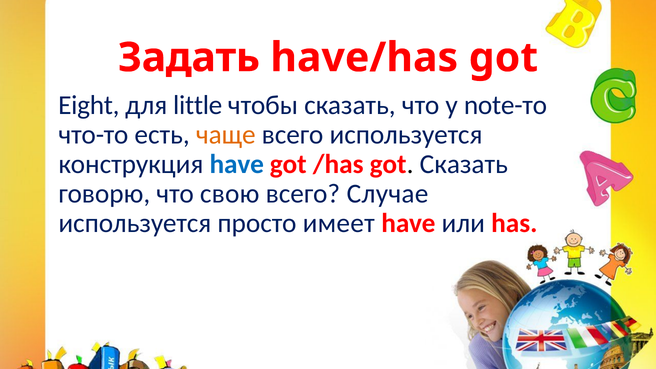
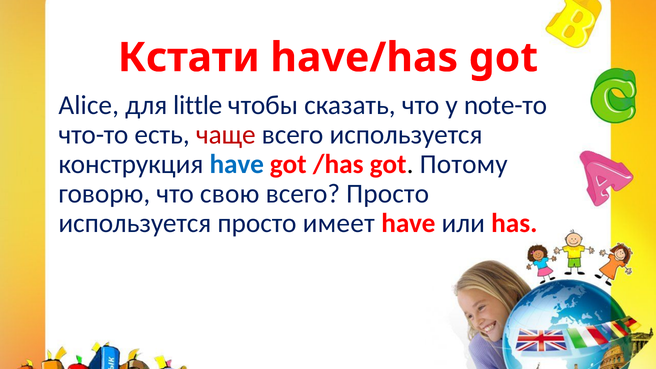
Задать: Задать -> Кстати (189, 58)
Eight: Eight -> Alice (89, 105)
чаще colour: orange -> red (226, 135)
got Сказать: Сказать -> Потому (464, 164)
всего Случае: Случае -> Просто (388, 194)
